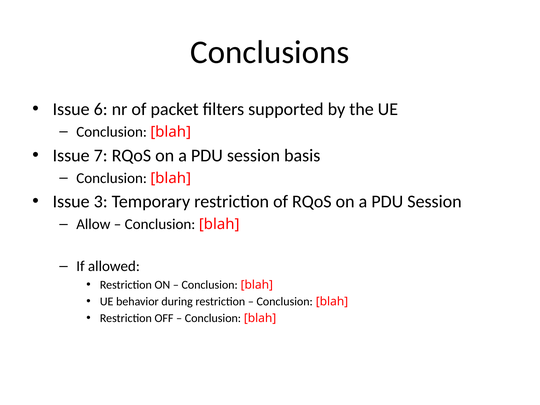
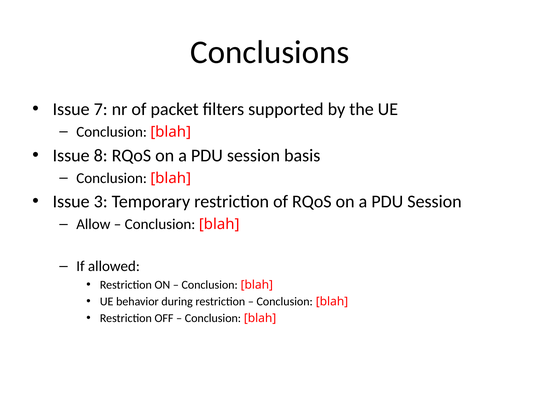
6: 6 -> 7 (101, 109)
7: 7 -> 8 (101, 155)
